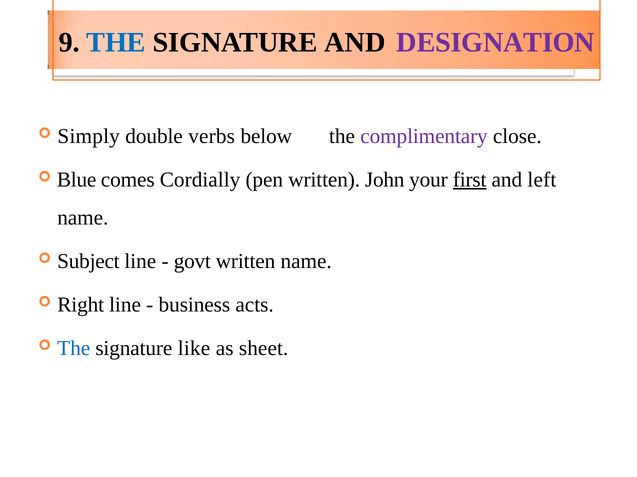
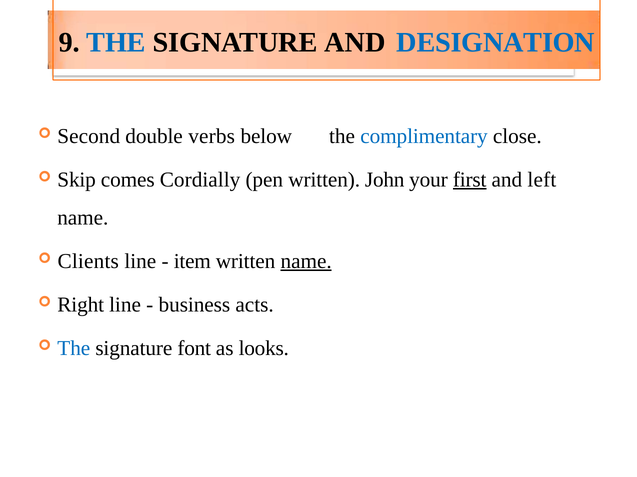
DESIGNATION colour: purple -> blue (496, 42)
Simply: Simply -> Second (89, 136)
complimentary colour: purple -> blue (424, 136)
Blue: Blue -> Skip (77, 180)
Subject: Subject -> Clients (88, 262)
govt: govt -> item (192, 262)
name underline: none -> present (306, 262)
like: like -> font (194, 349)
sheet: sheet -> looks (264, 349)
